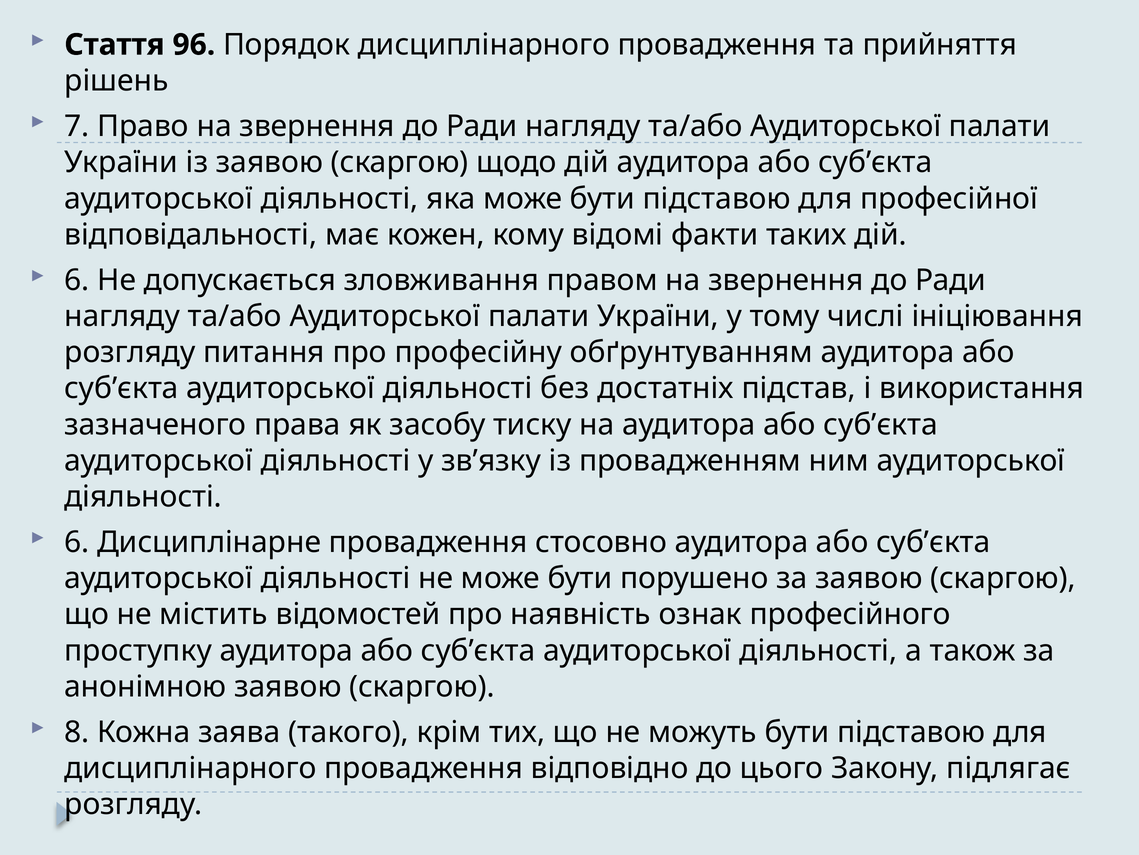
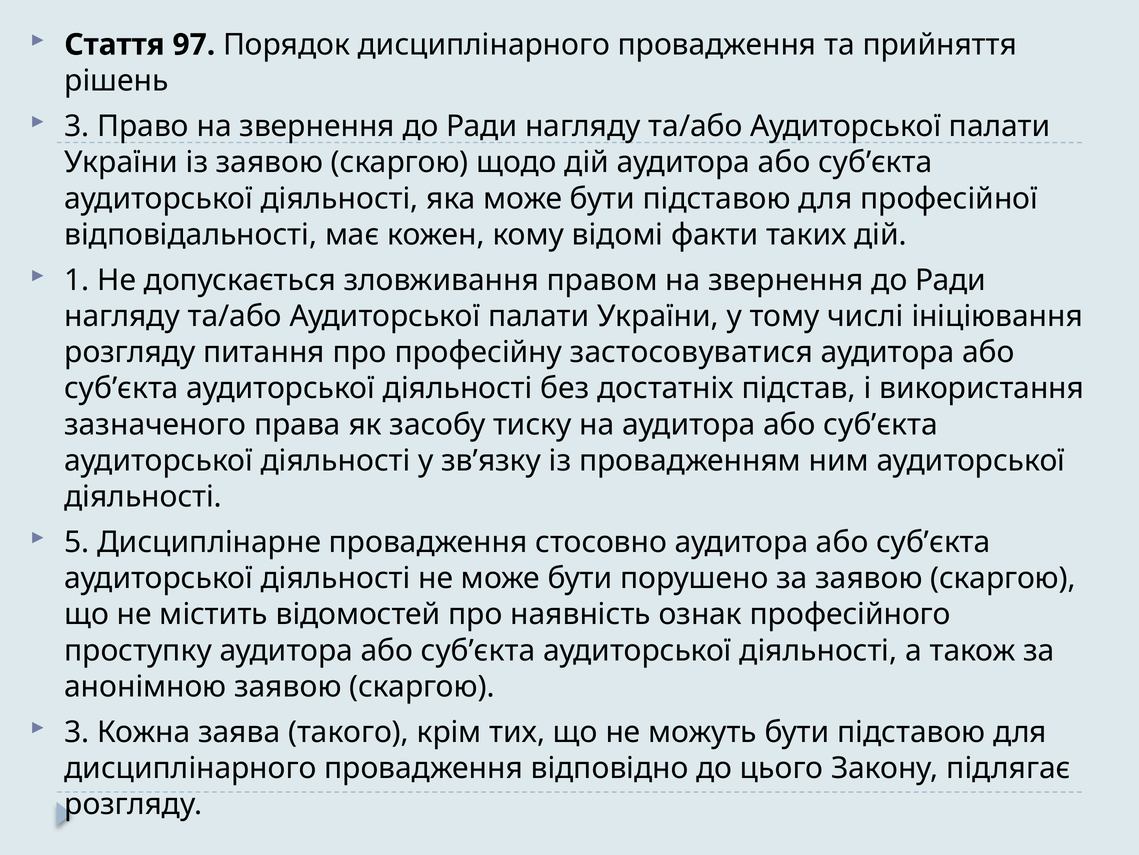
96: 96 -> 97 (194, 45)
7: 7 -> 3 (77, 126)
6: 6 -> 1 (77, 280)
обґрунтуванням: обґрунтуванням -> застосовуватися (691, 352)
6: 6 -> 5 (77, 542)
8: 8 -> 3 (77, 732)
